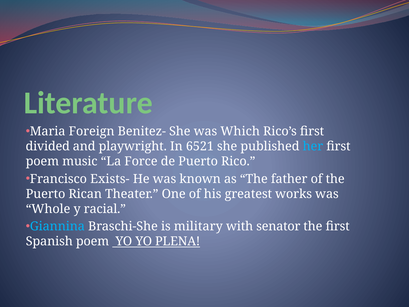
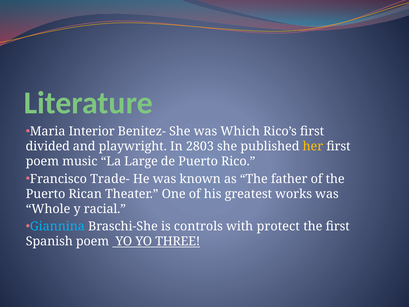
Foreign: Foreign -> Interior (92, 131)
6521: 6521 -> 2803 (200, 146)
her colour: light blue -> yellow (313, 146)
Force: Force -> Large (141, 161)
Exists-: Exists- -> Trade- (110, 179)
military: military -> controls (198, 226)
senator: senator -> protect (278, 226)
PLENA: PLENA -> THREE (178, 241)
